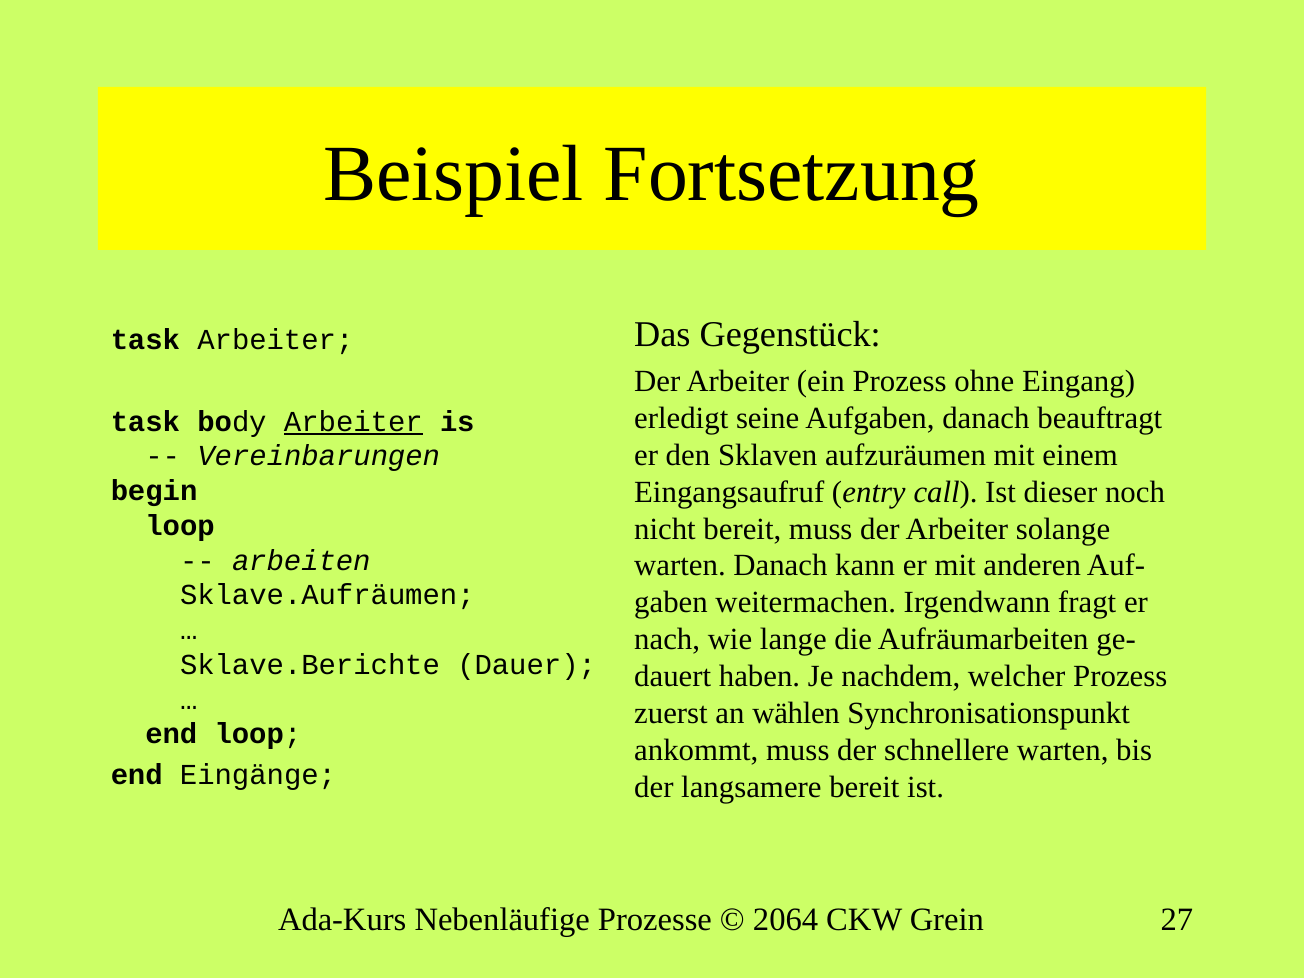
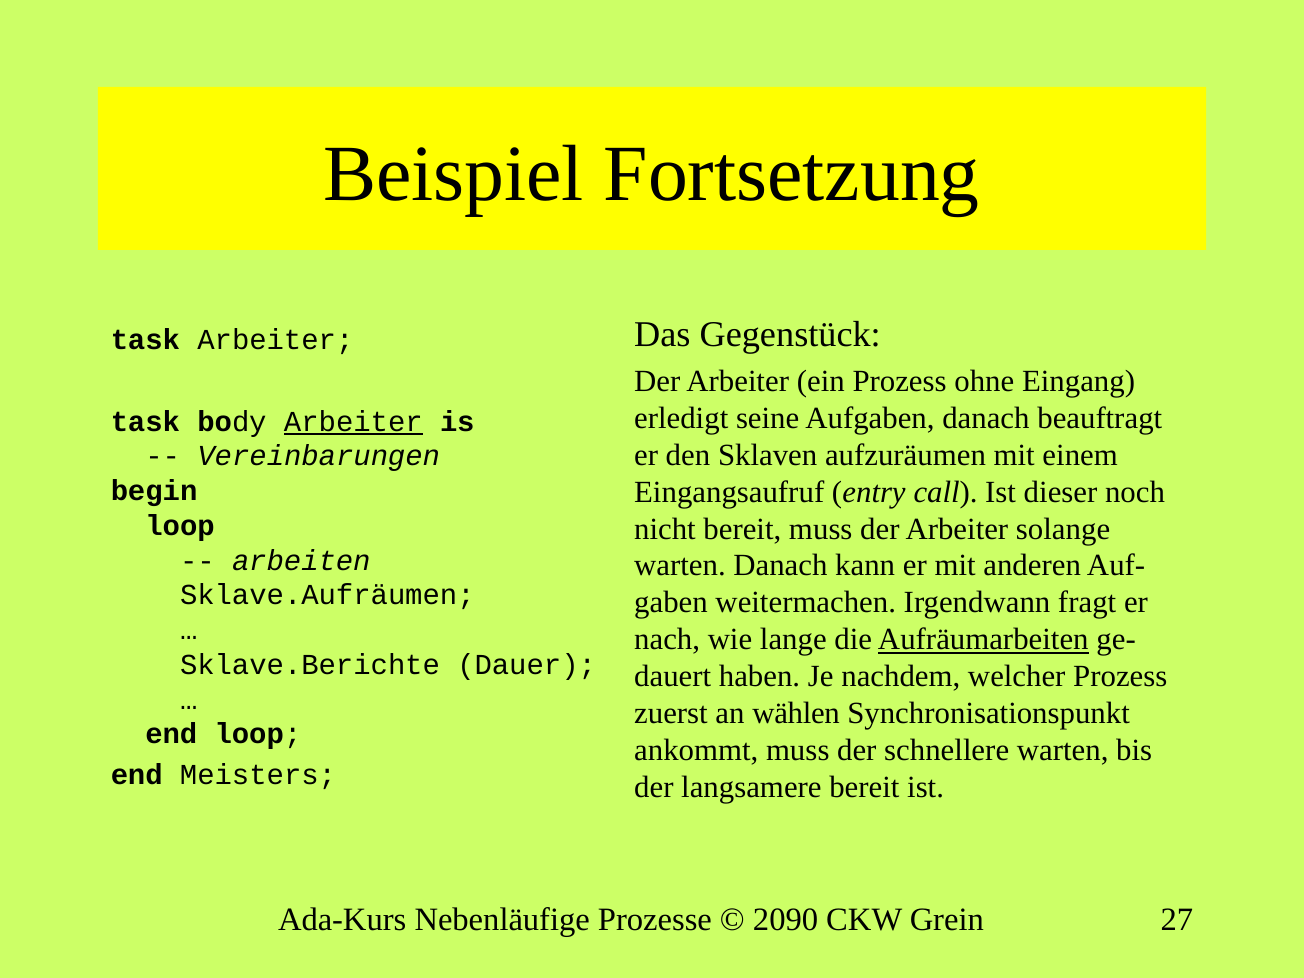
Aufräumarbeiten underline: none -> present (983, 640)
Eingänge: Eingänge -> Meisters (258, 775)
2064: 2064 -> 2090 (786, 919)
